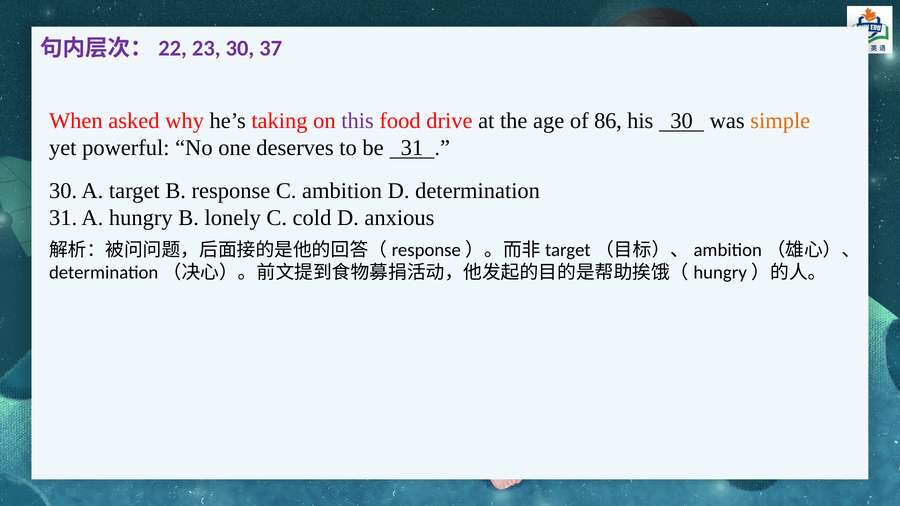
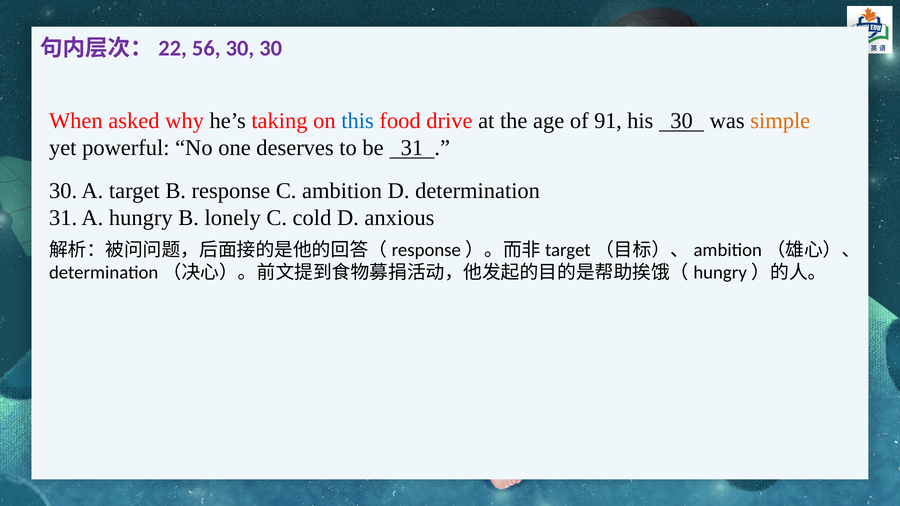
23: 23 -> 56 (206, 48)
30 37: 37 -> 30 (271, 48)
this colour: purple -> blue (358, 121)
86: 86 -> 91 (608, 121)
